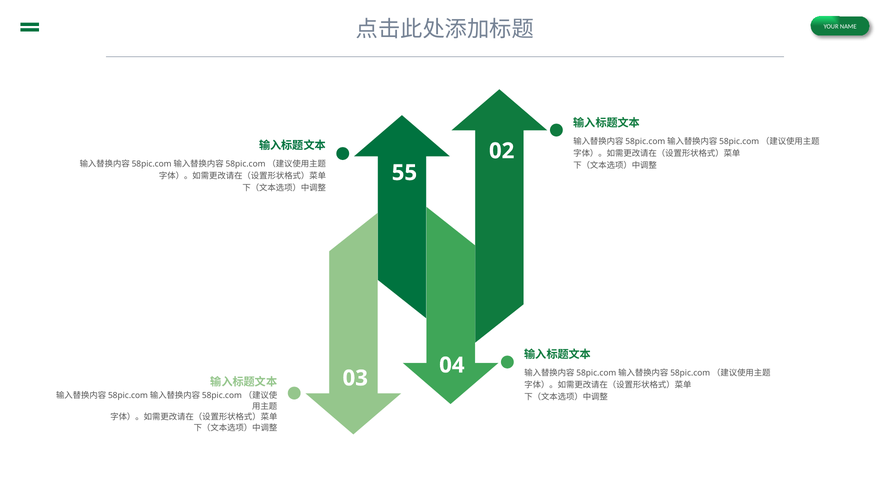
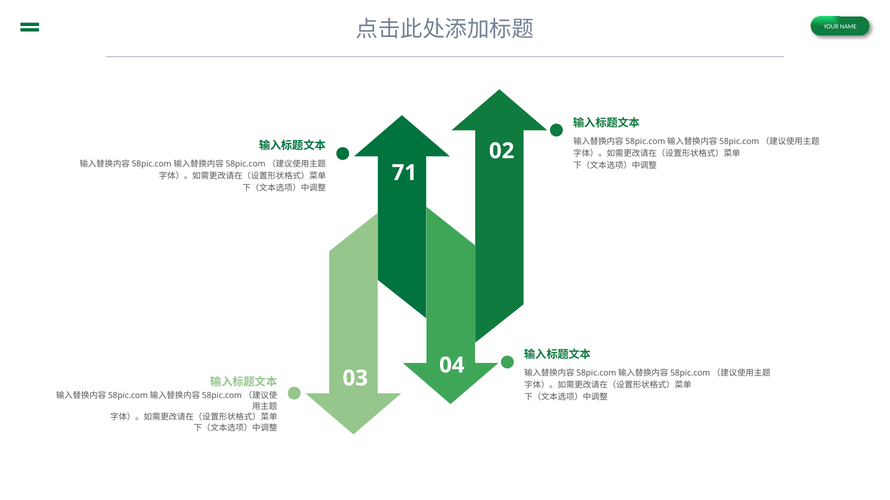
55: 55 -> 71 (404, 173)
